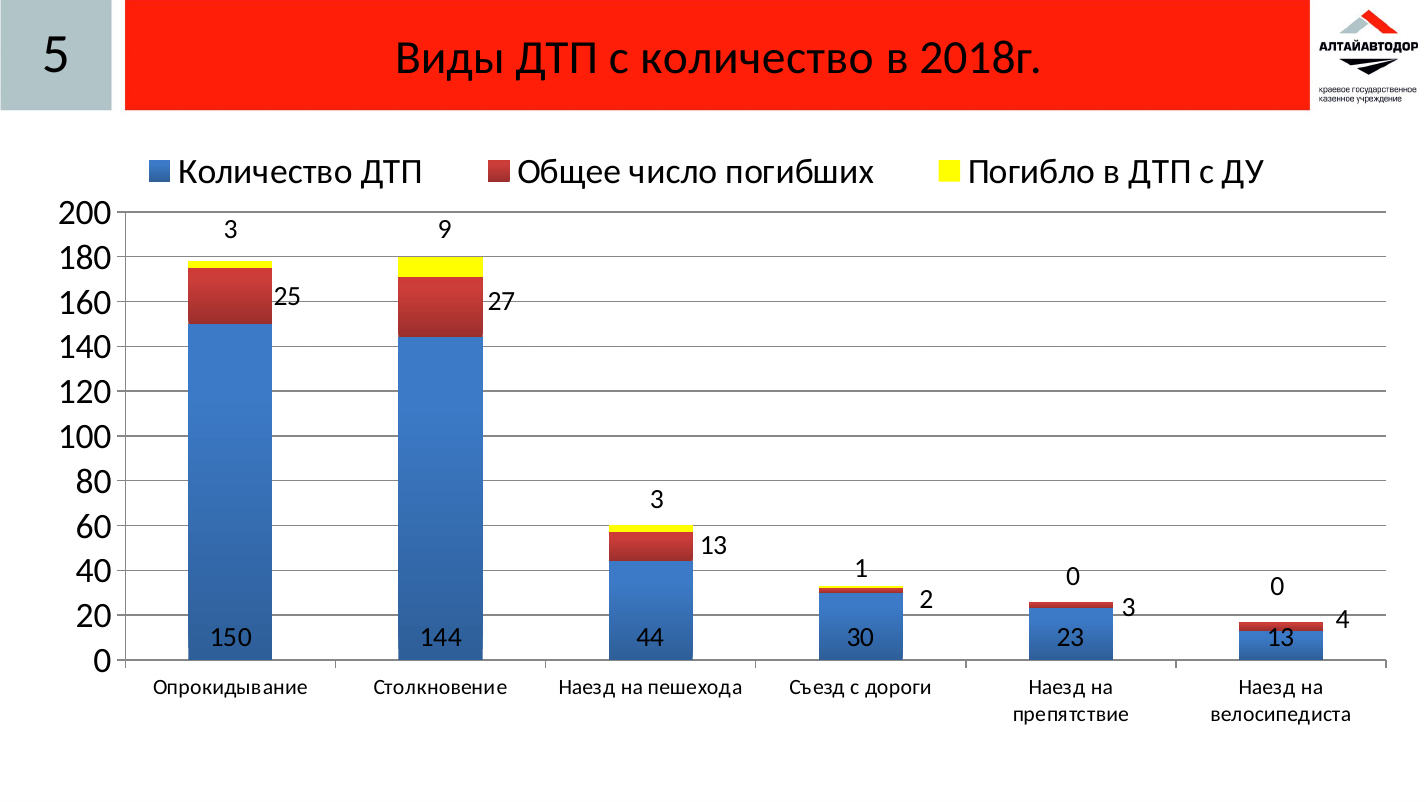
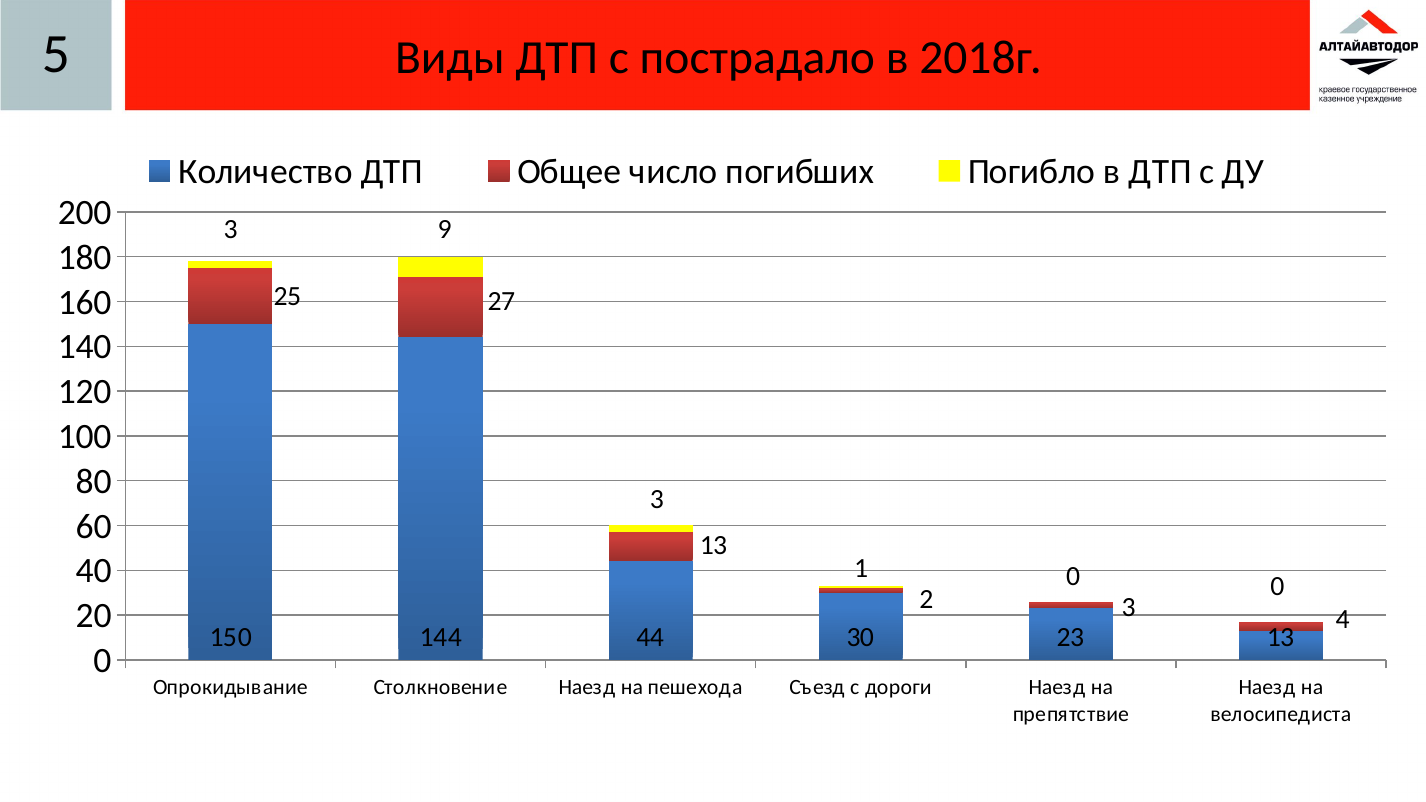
с количество: количество -> пострадало (757, 58)
